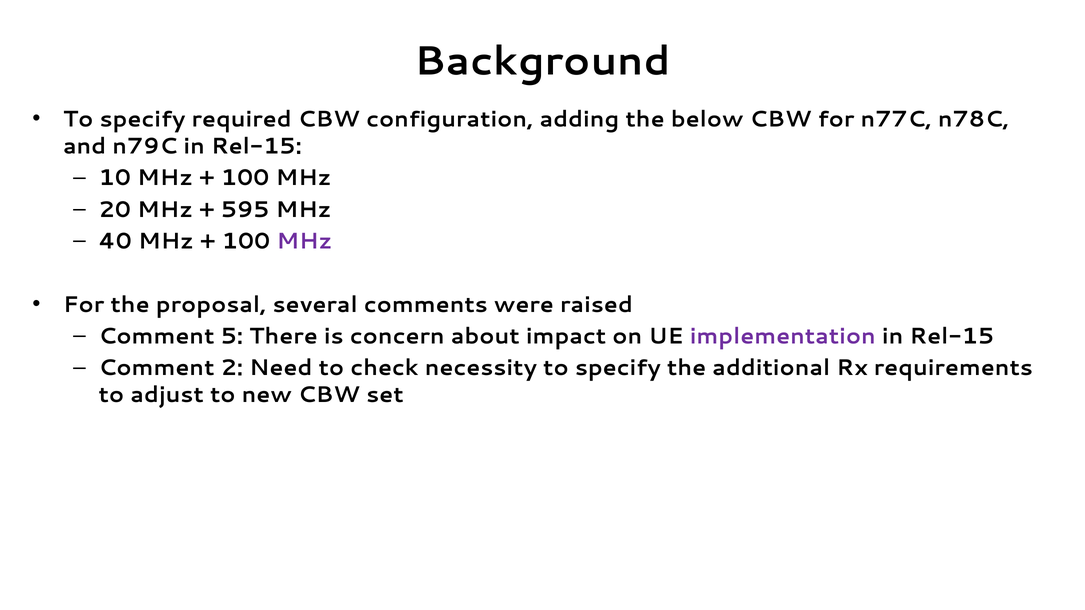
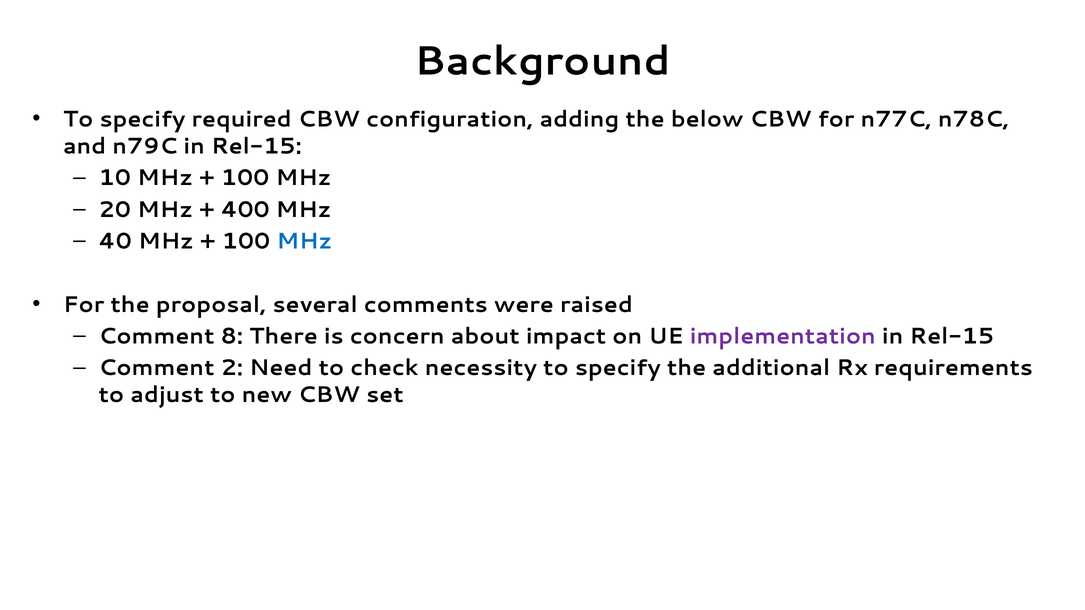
595: 595 -> 400 (245, 210)
MHz colour: purple -> blue (304, 241)
5: 5 -> 8 (232, 336)
